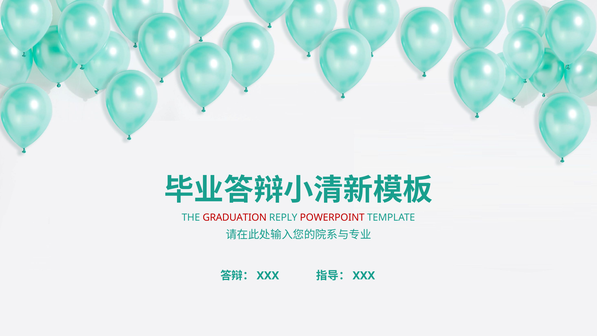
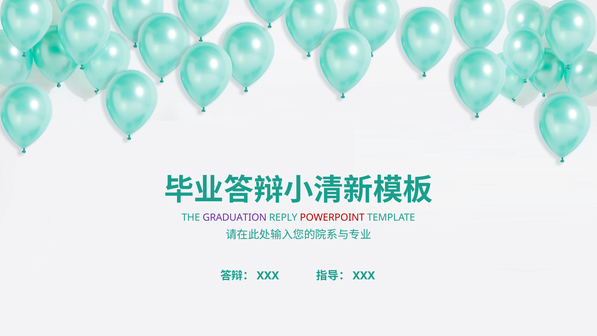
GRADUATION colour: red -> purple (235, 217)
